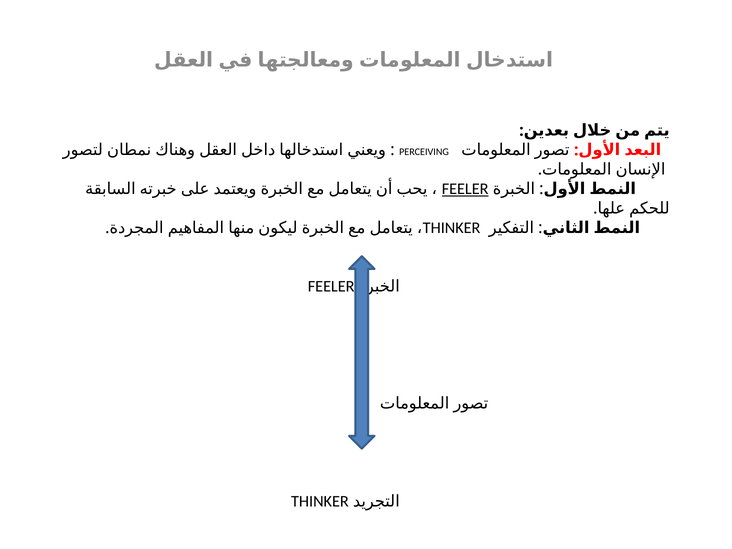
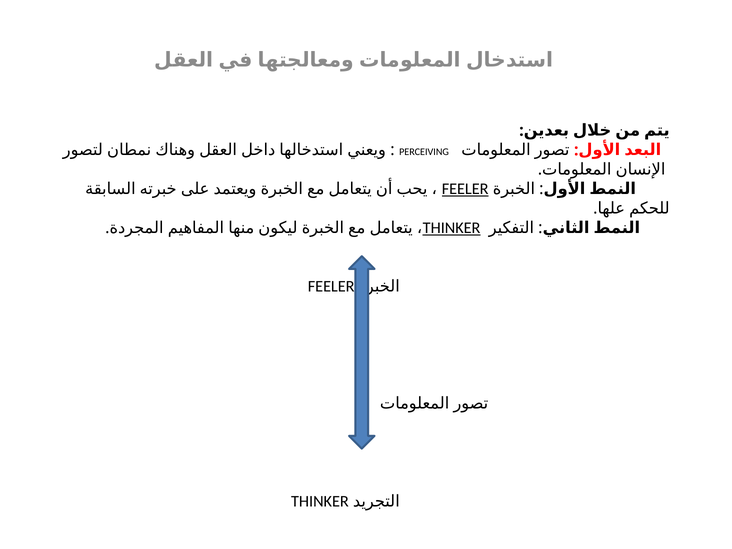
THINKER underline: none -> present (452, 228)
